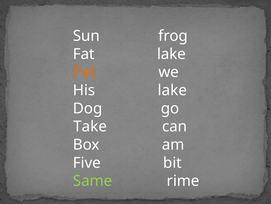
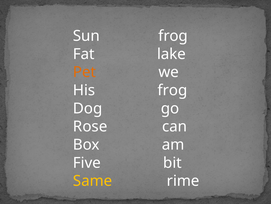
His lake: lake -> frog (172, 90)
Take: Take -> Rose (90, 126)
Same colour: light green -> yellow (93, 180)
